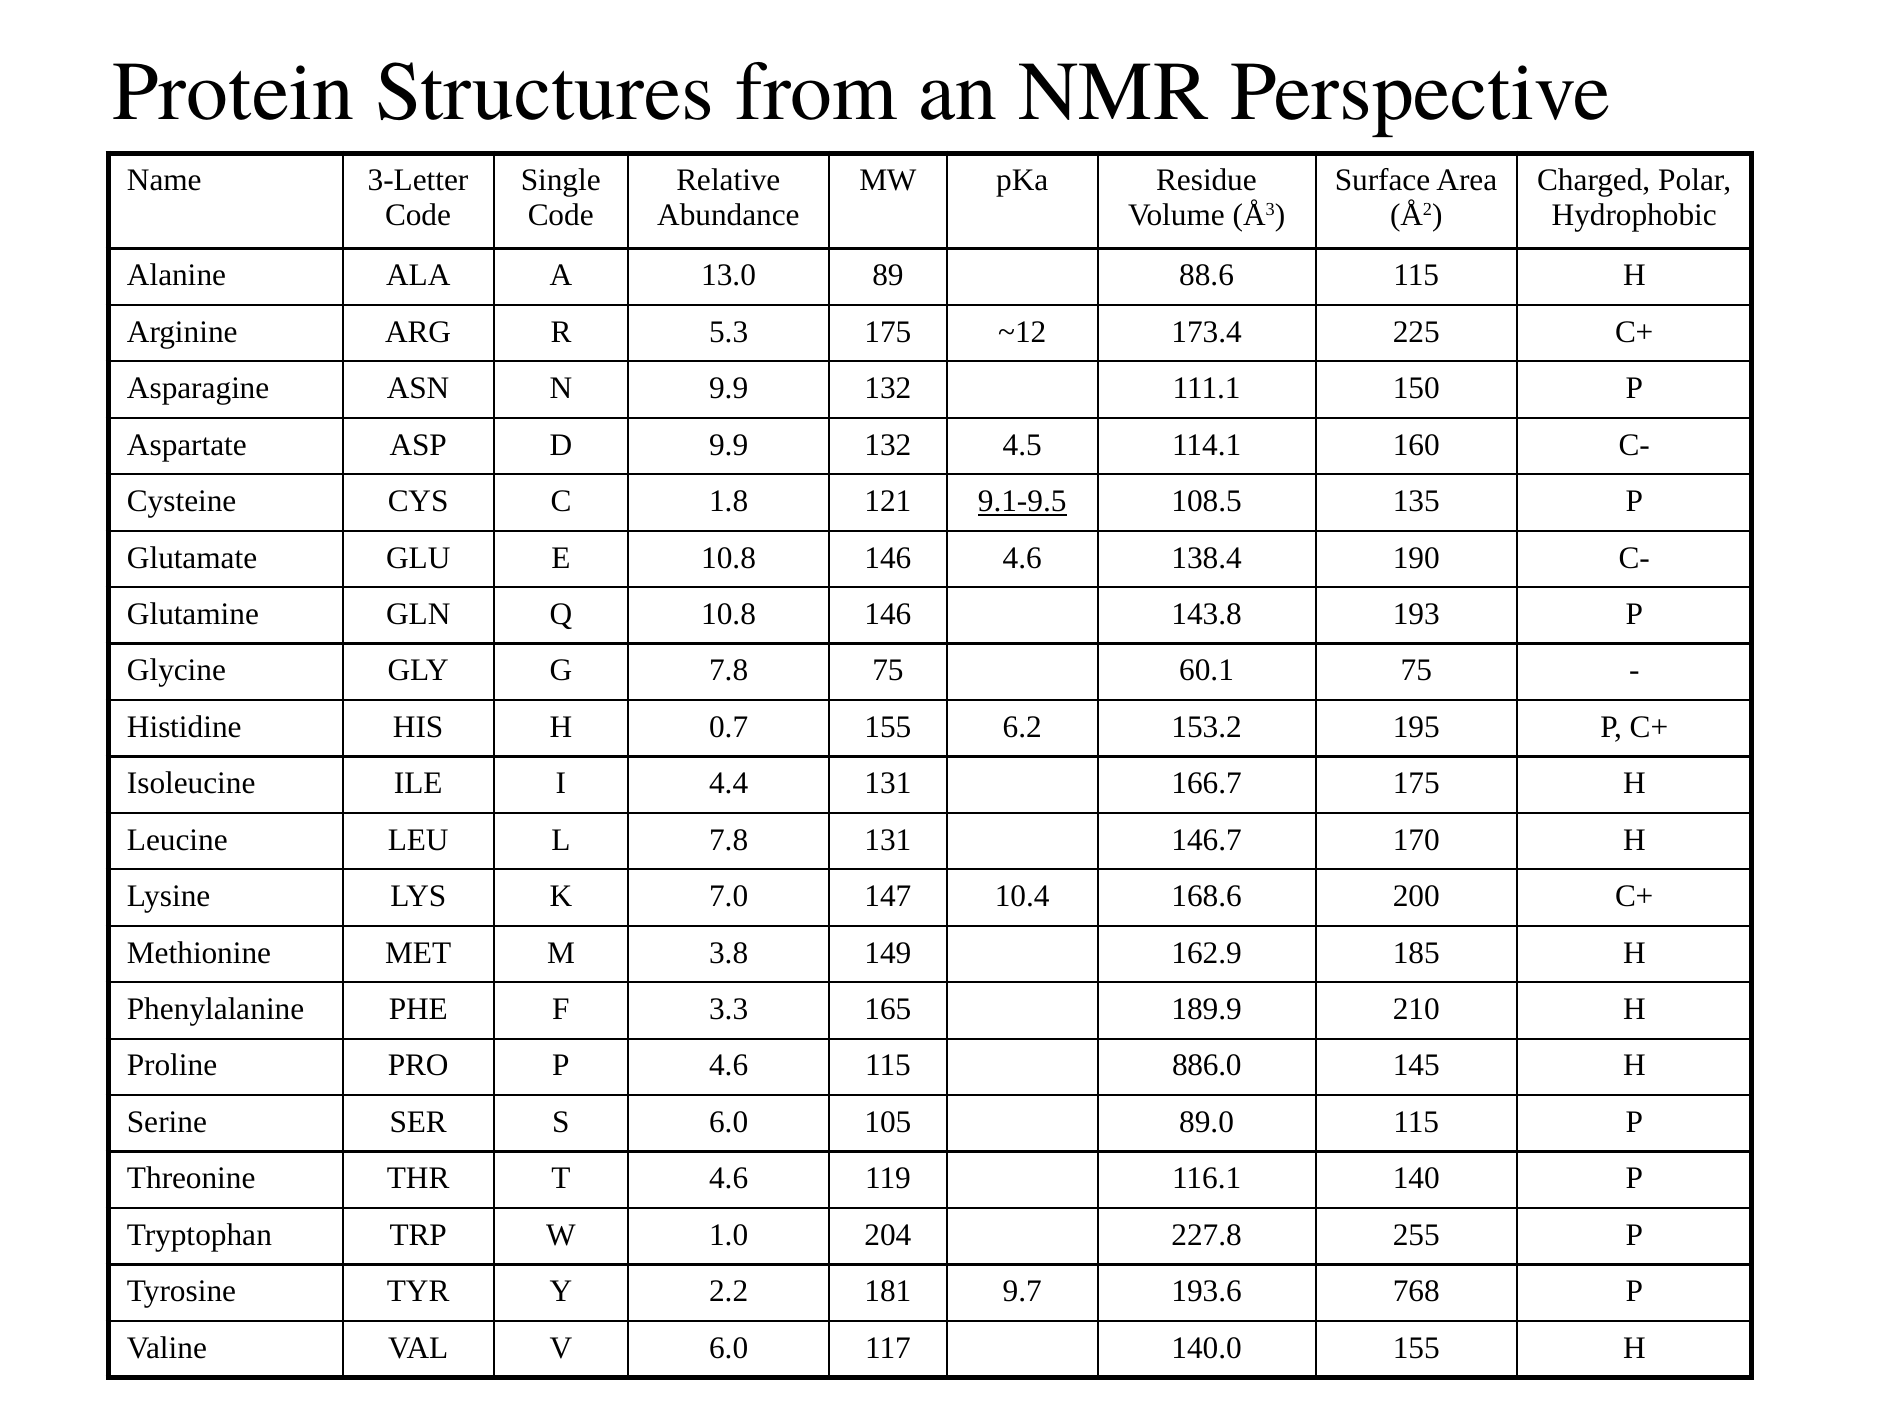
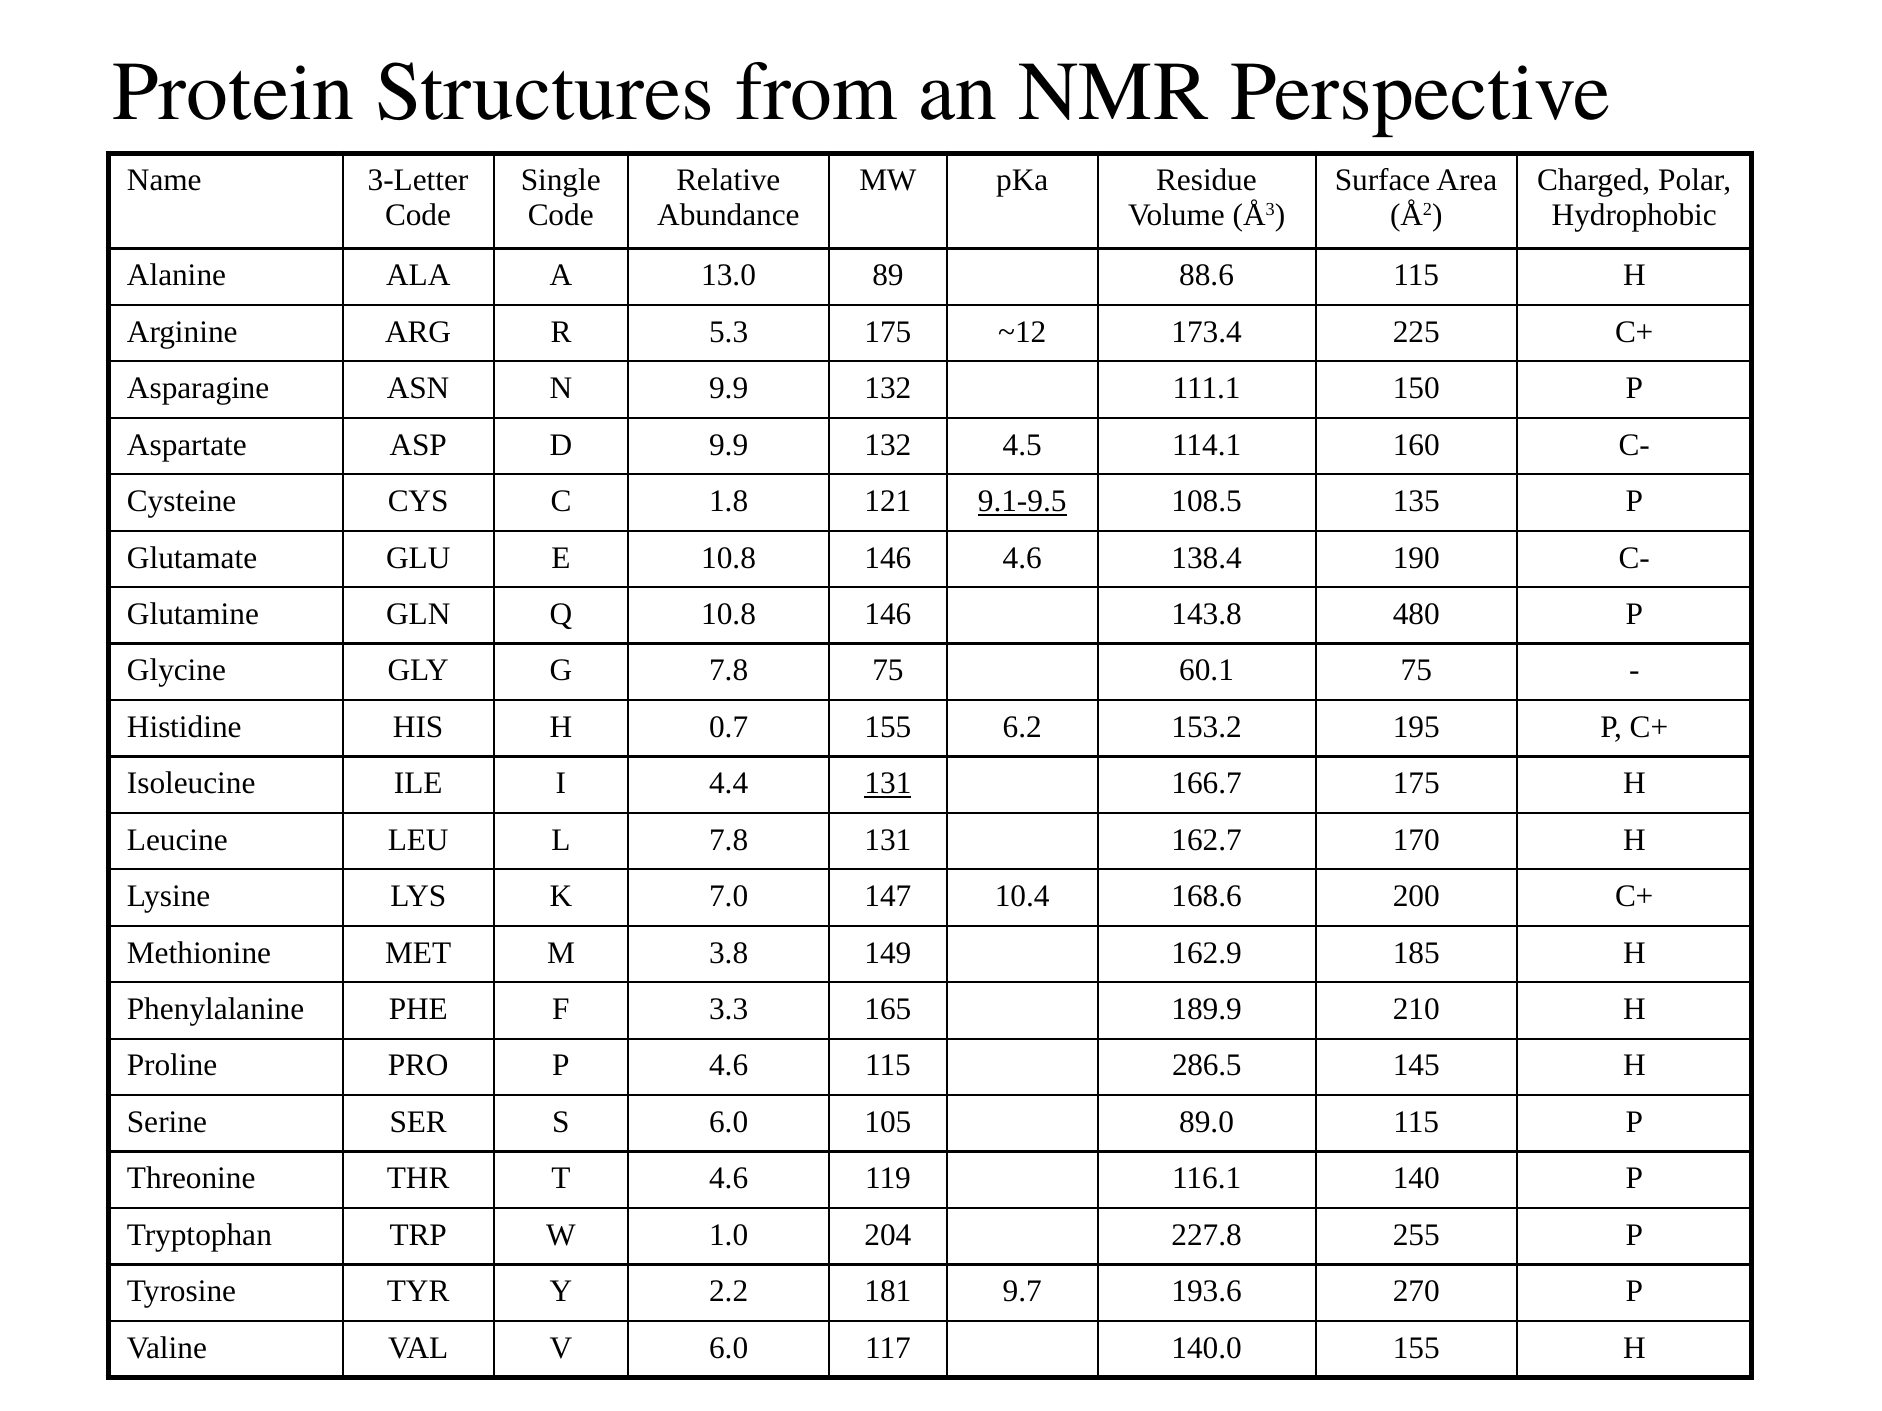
193: 193 -> 480 (1416, 614)
131 underline: none -> present (888, 784)
146.7: 146.7 -> 162.7 (1207, 840)
886.0: 886.0 -> 286.5 (1207, 1066)
768: 768 -> 270 (1416, 1292)
